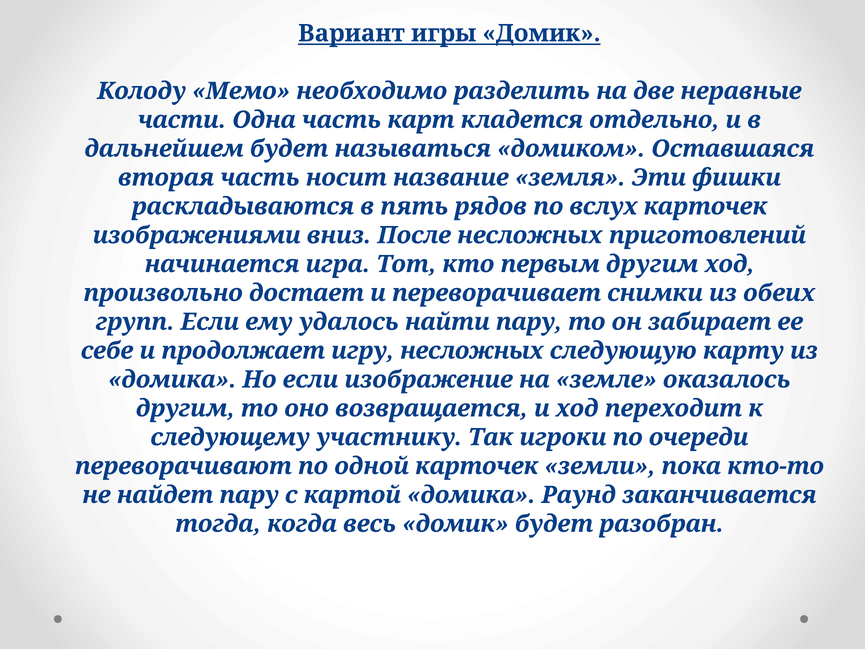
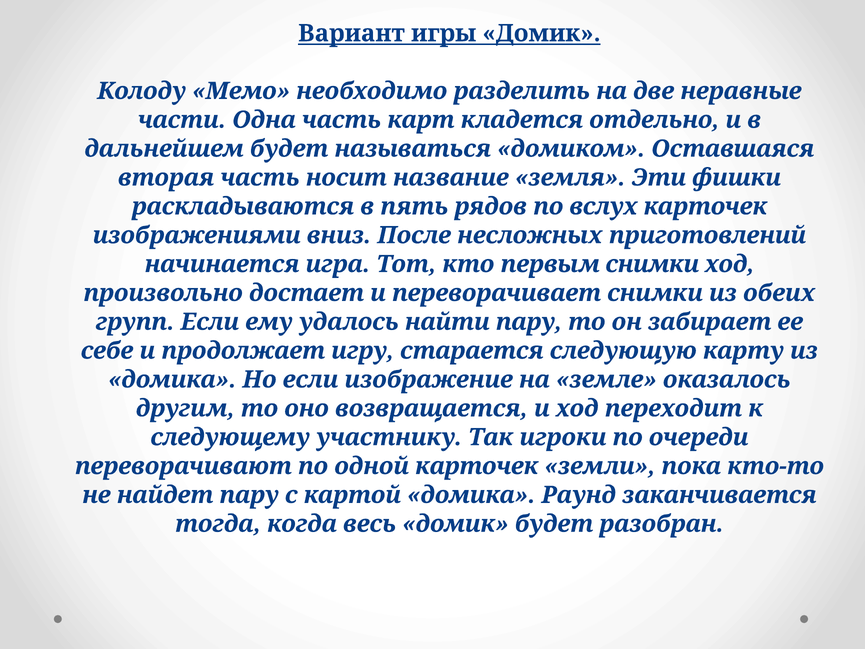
первым другим: другим -> снимки (652, 264)
игру несложных: несложных -> старается (472, 351)
